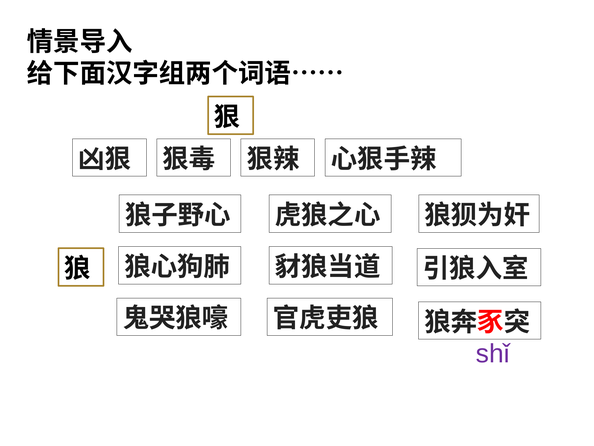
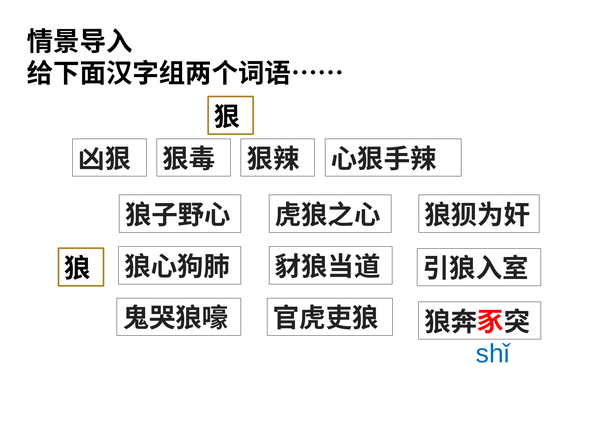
shǐ colour: purple -> blue (493, 353)
